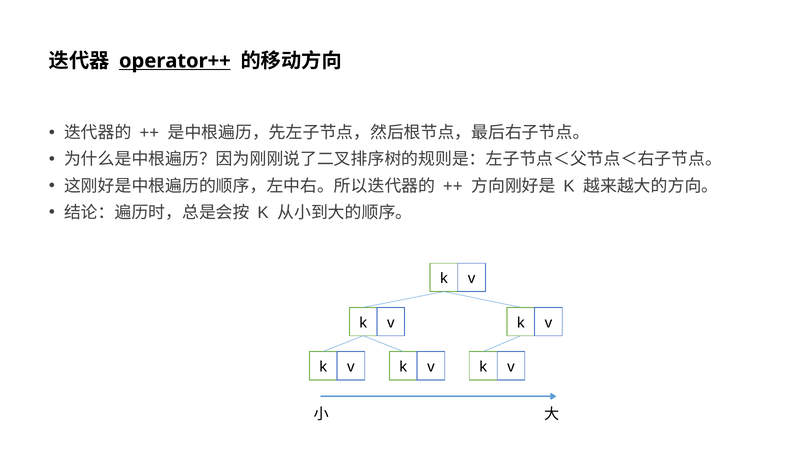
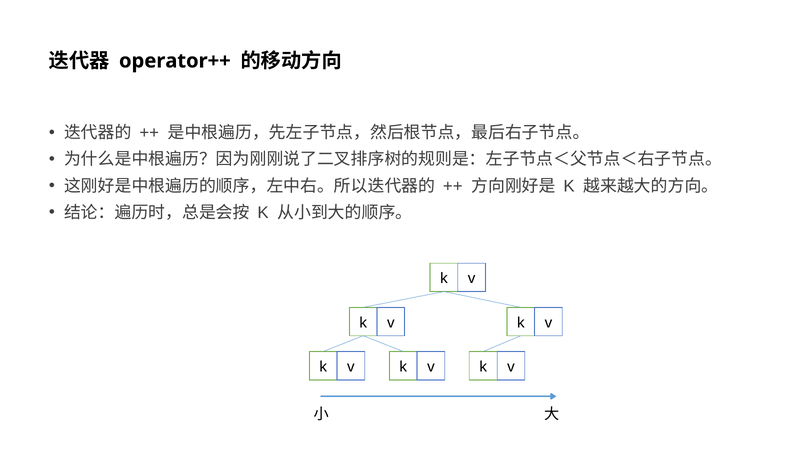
operator++ underline: present -> none (175, 61)
